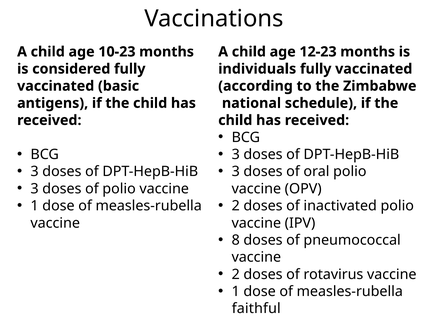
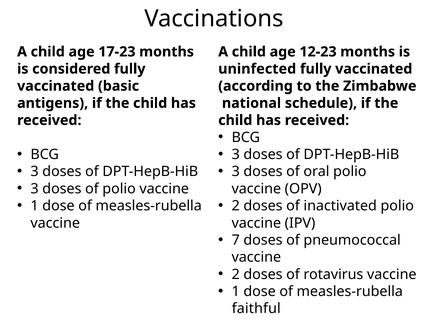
10-23: 10-23 -> 17-23 (117, 52)
individuals: individuals -> uninfected (257, 69)
8: 8 -> 7 (236, 240)
